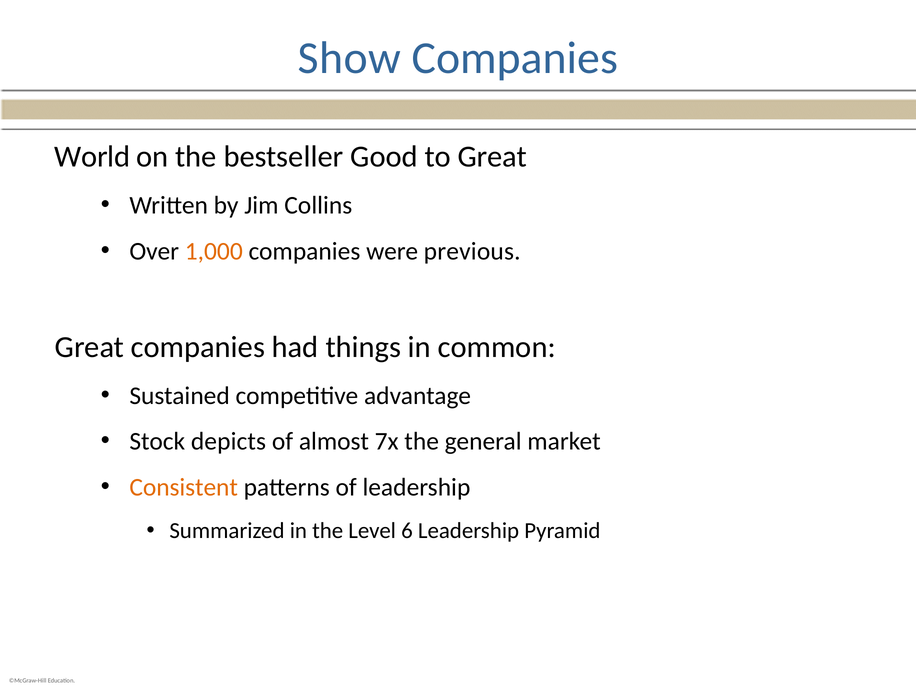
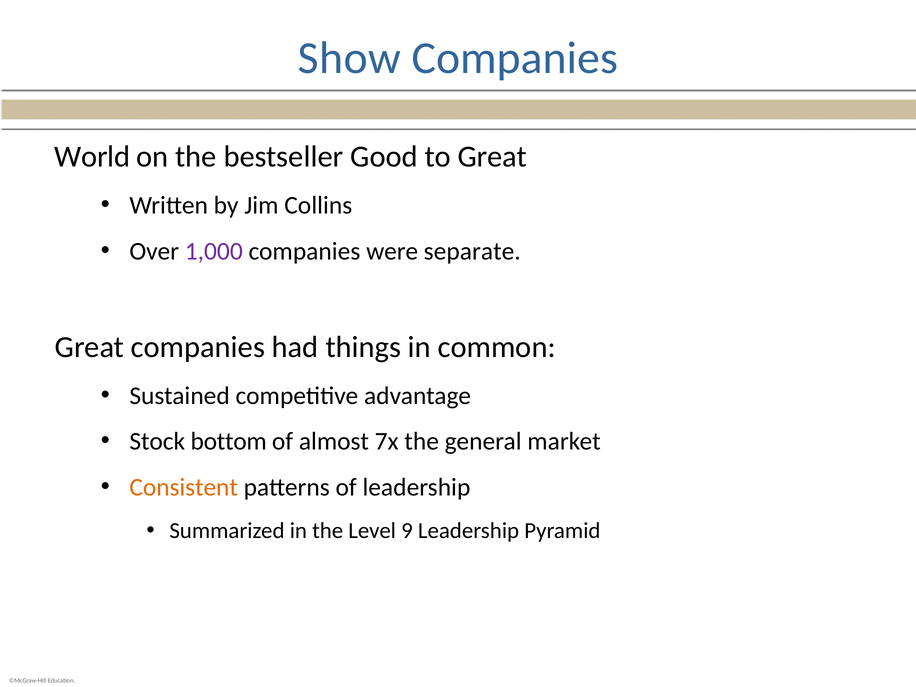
1,000 colour: orange -> purple (214, 251)
previous: previous -> separate (472, 251)
depicts: depicts -> bottom (229, 441)
6: 6 -> 9 (407, 531)
